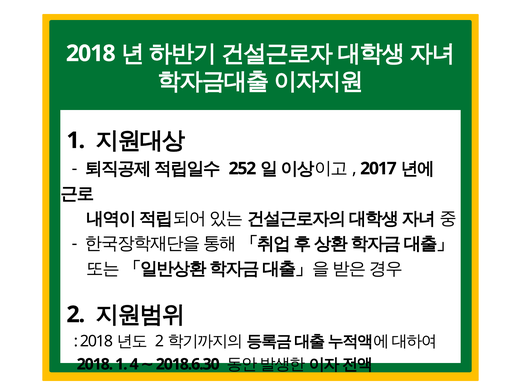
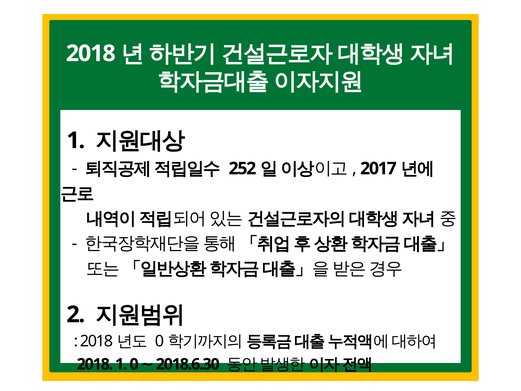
2: 2 -> 0 (159, 341)
1 4: 4 -> 0 (134, 364)
